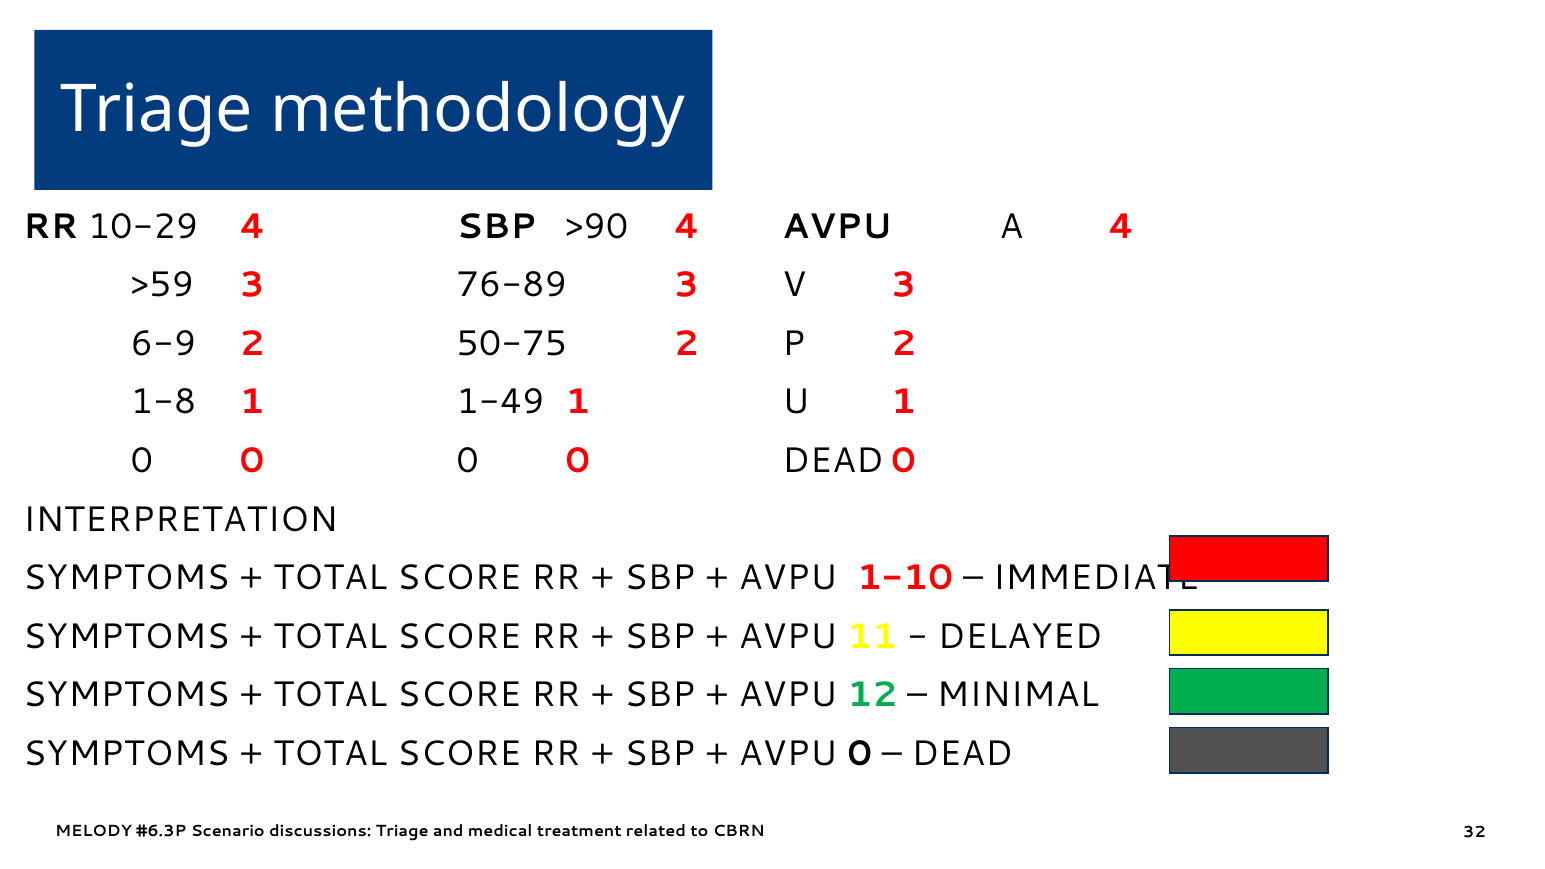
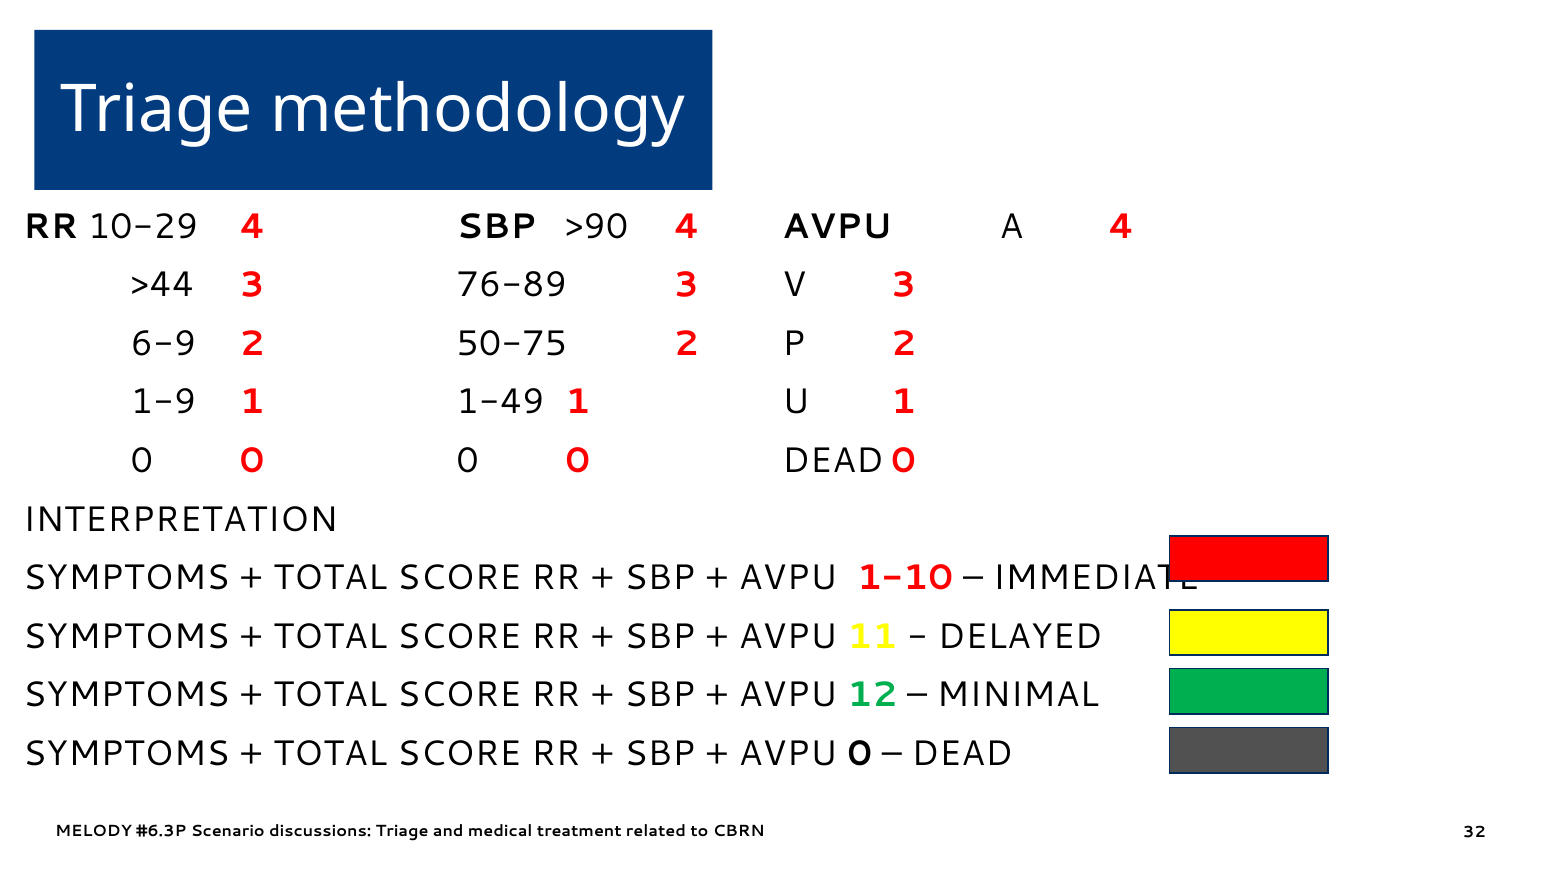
>59: >59 -> >44 (162, 285)
1-8: 1-8 -> 1-9 (164, 402)
